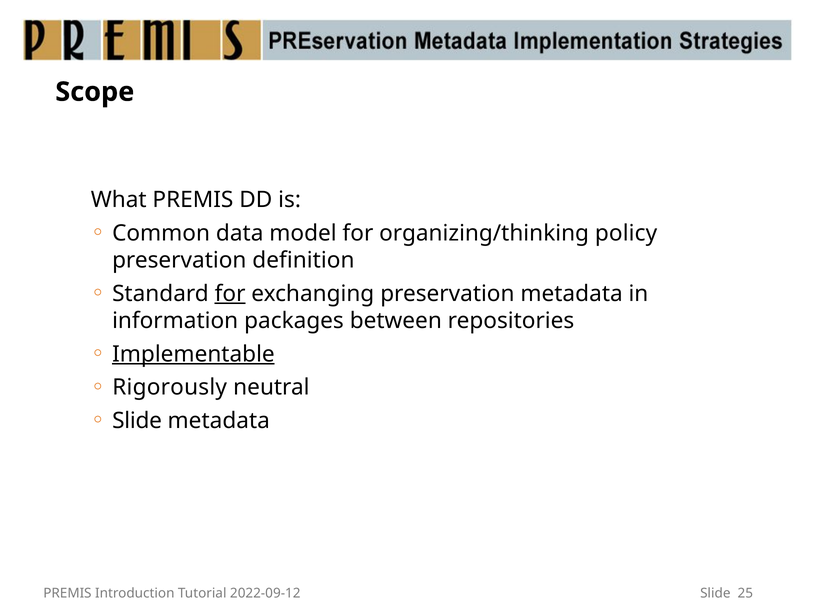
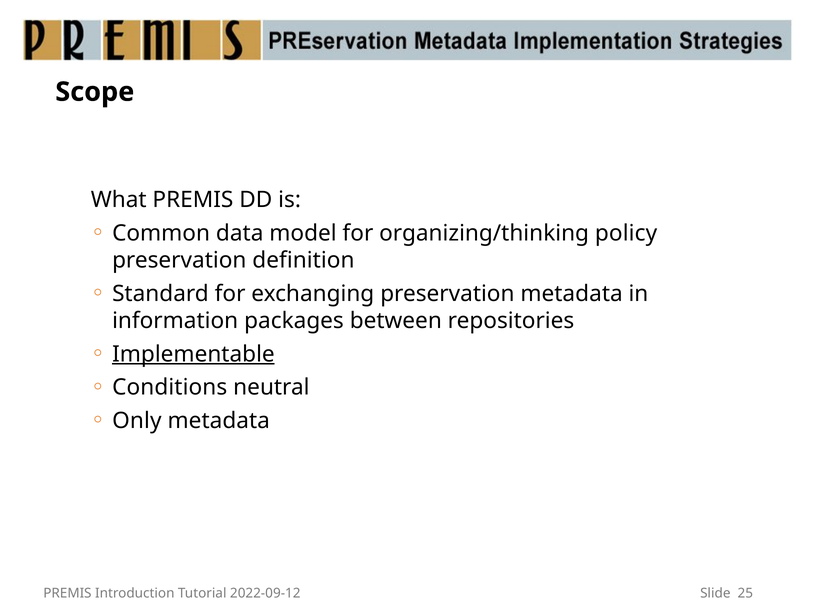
for underline: present -> none (230, 294)
Rigorously: Rigorously -> Conditions (170, 387)
Slide: Slide -> Only (137, 421)
